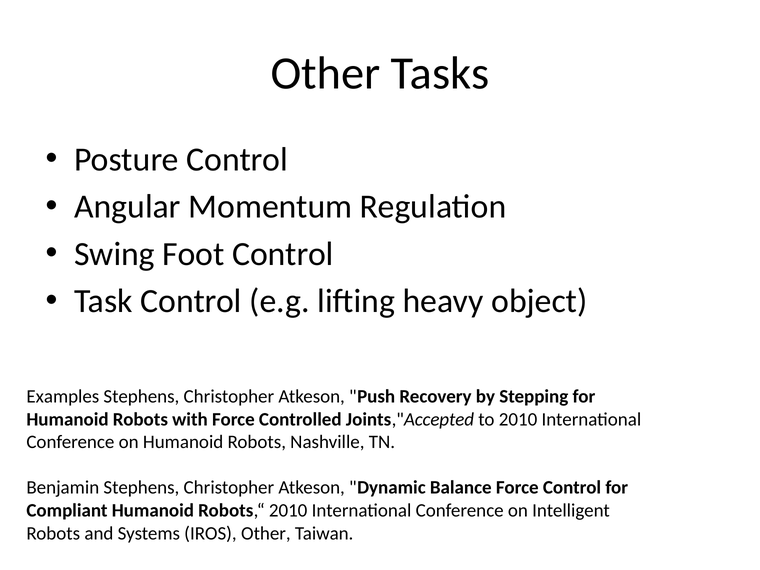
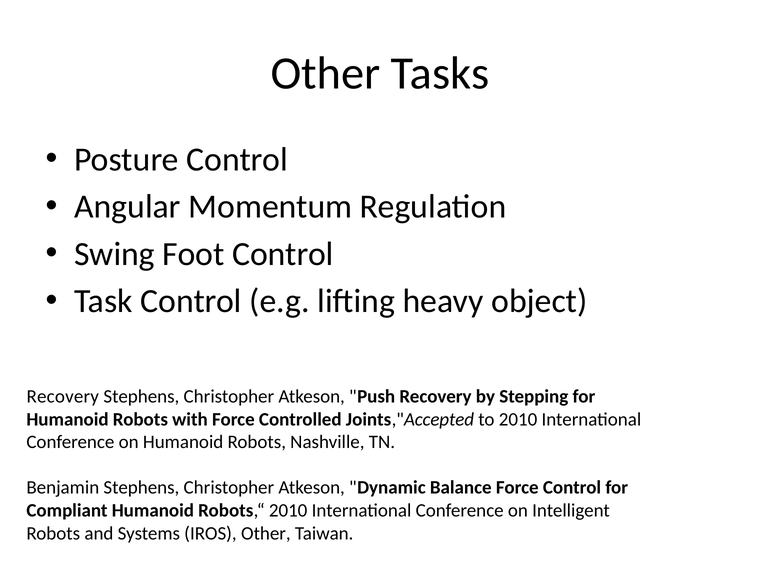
Examples: Examples -> Recovery (63, 396)
